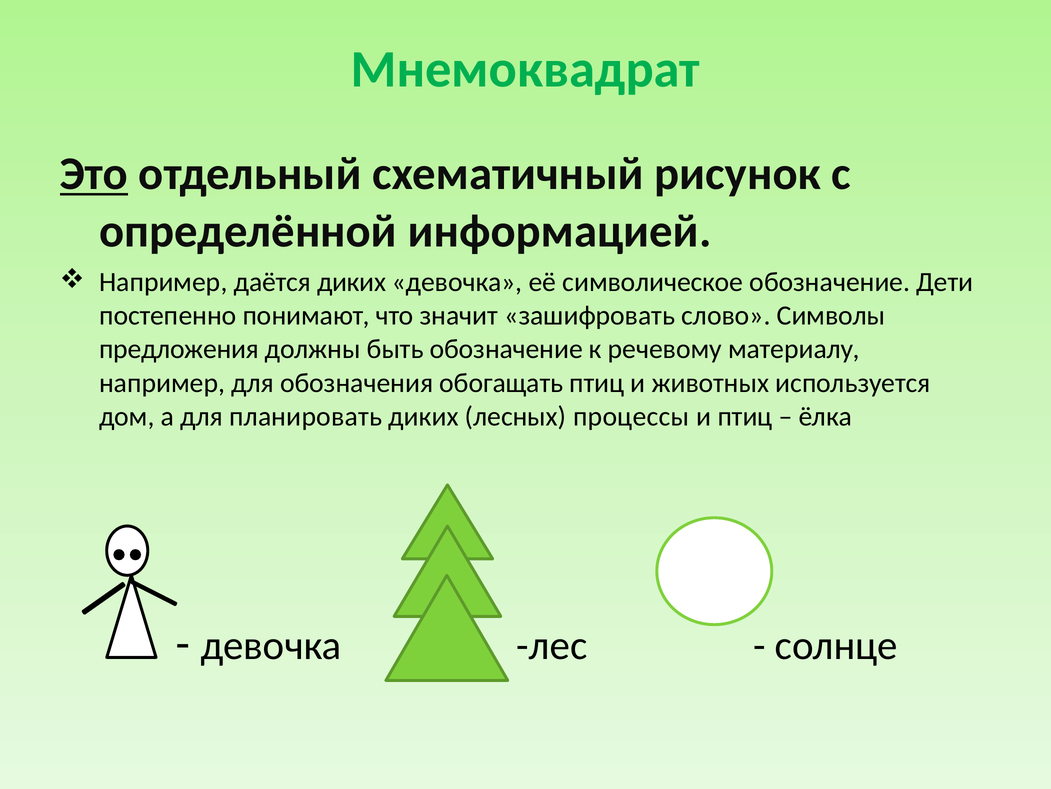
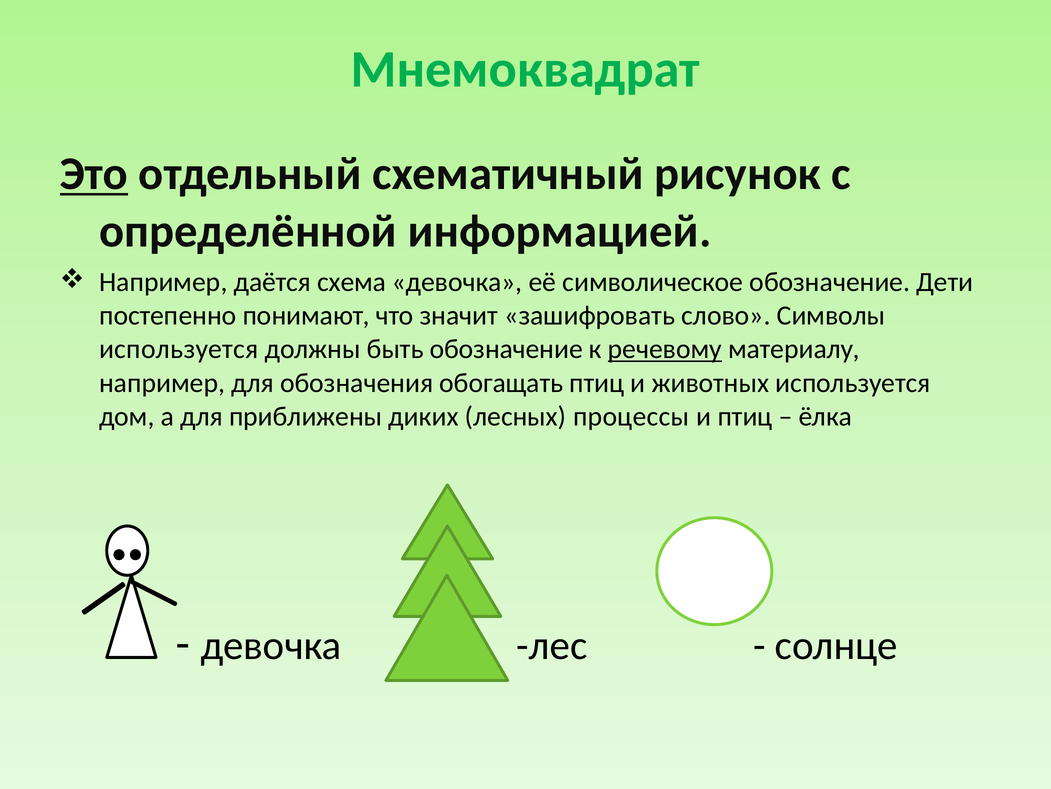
даётся диких: диких -> схема (352, 282)
предложения: предложения -> используется (179, 349)
речевому underline: none -> present (665, 349)
планировать: планировать -> приближены (306, 416)
